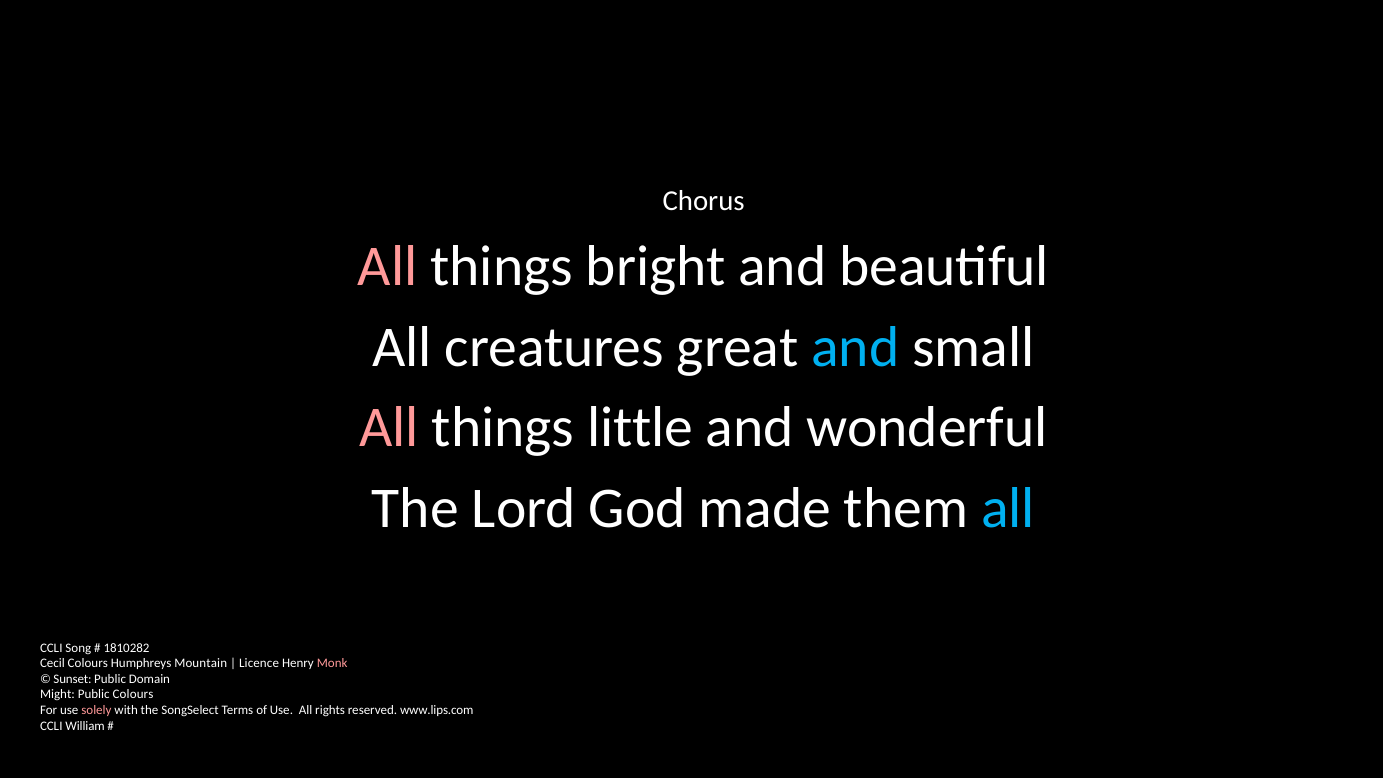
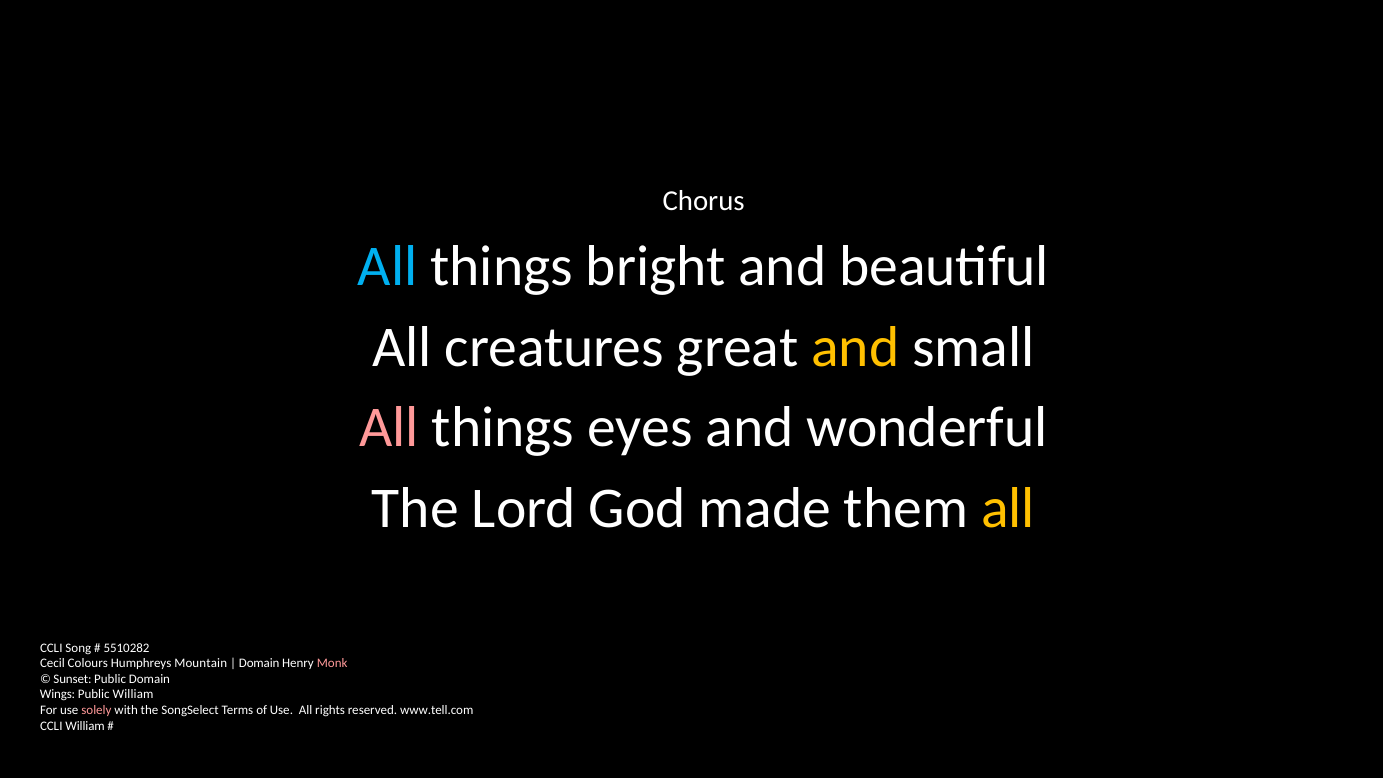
All colour: pink -> light blue (388, 267)
and colour: light blue -> yellow (855, 347)
little: little -> eyes (640, 428)
all colour: light blue -> yellow (1008, 509)
1810282: 1810282 -> 5510282 (127, 648)
Licence: Licence -> Domain (259, 663)
Might: Might -> Wings (58, 695)
Public Colours: Colours -> William (133, 695)
www.lips.com: www.lips.com -> www.tell.com (437, 710)
